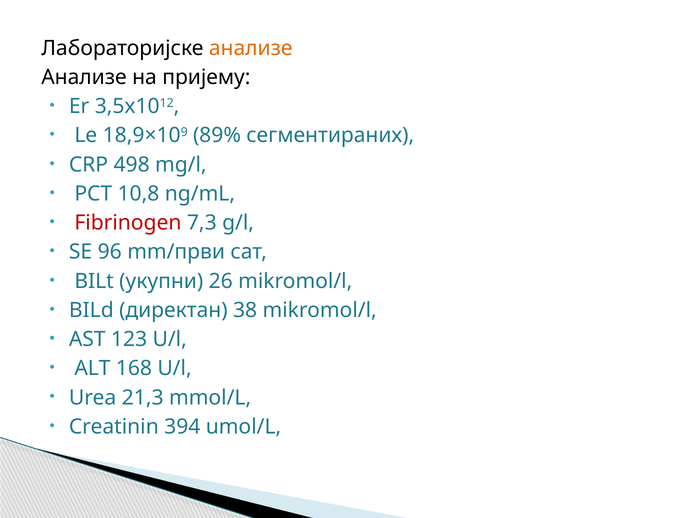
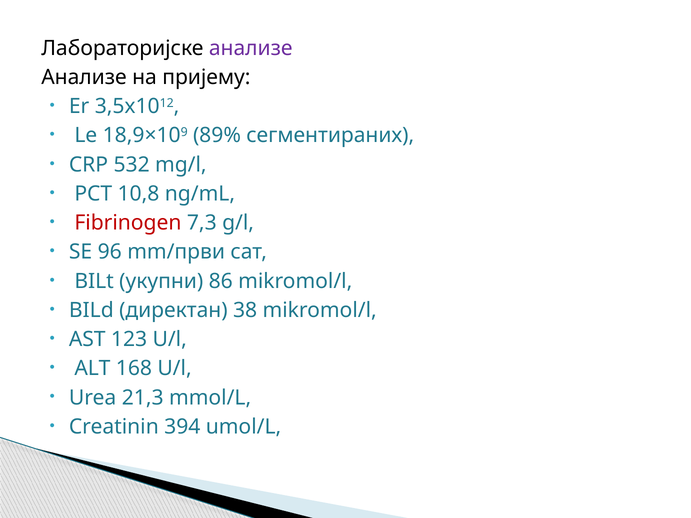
анализе colour: orange -> purple (251, 48)
498: 498 -> 532 (132, 165)
26: 26 -> 86 (221, 281)
